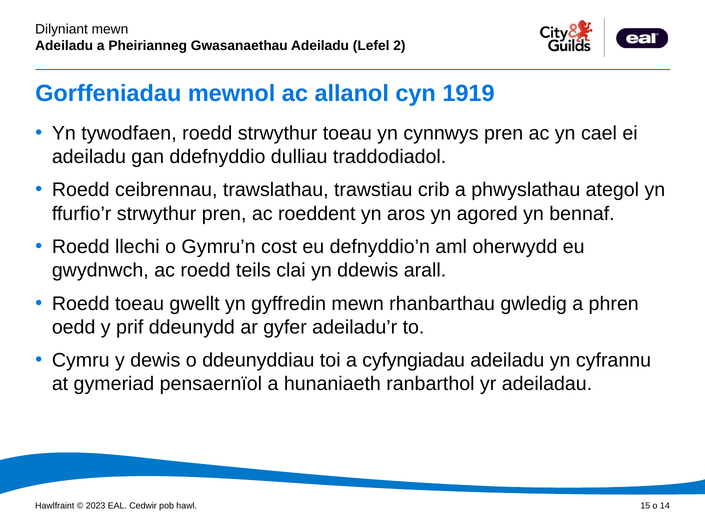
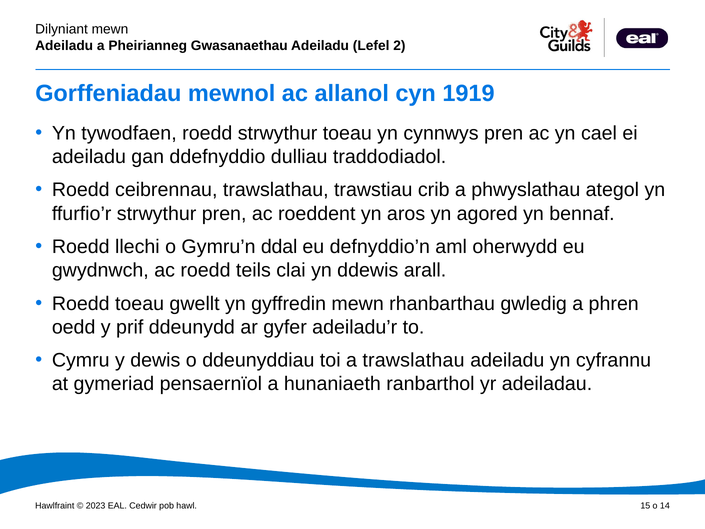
cost: cost -> ddal (279, 247)
a cyfyngiadau: cyfyngiadau -> trawslathau (413, 360)
